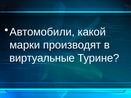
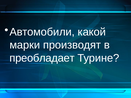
виртуальные: виртуальные -> преобладает (42, 58)
